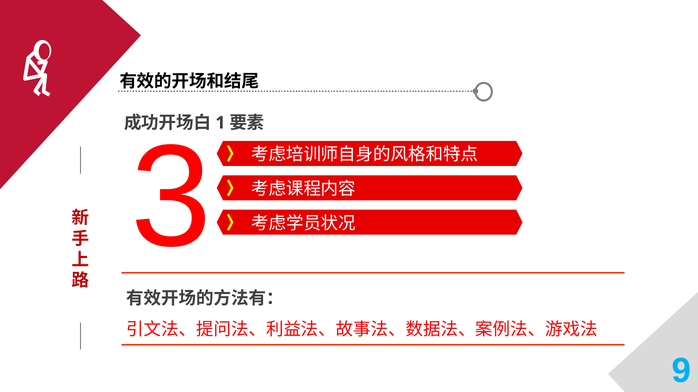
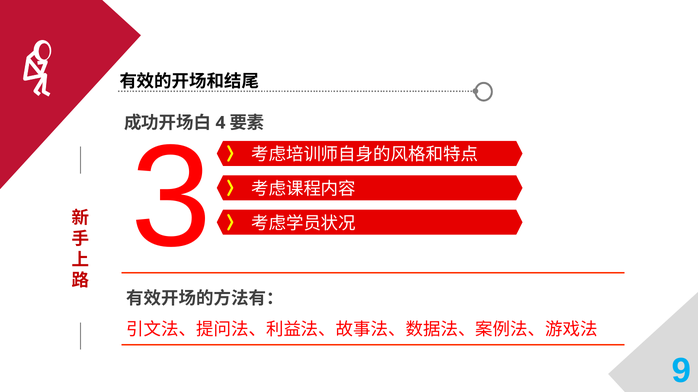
1: 1 -> 4 (220, 123)
